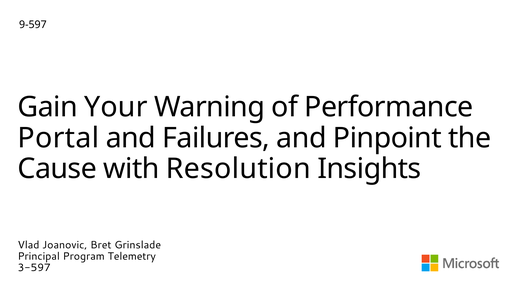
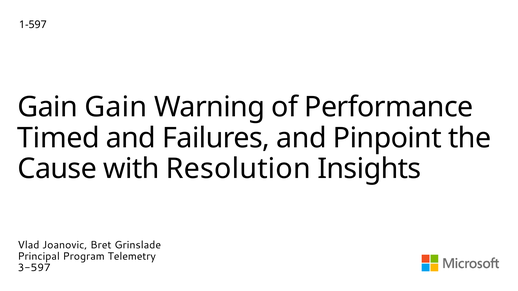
9-597: 9-597 -> 1-597 (33, 25)
Gain Your: Your -> Gain (116, 107)
Portal: Portal -> Timed (59, 138)
